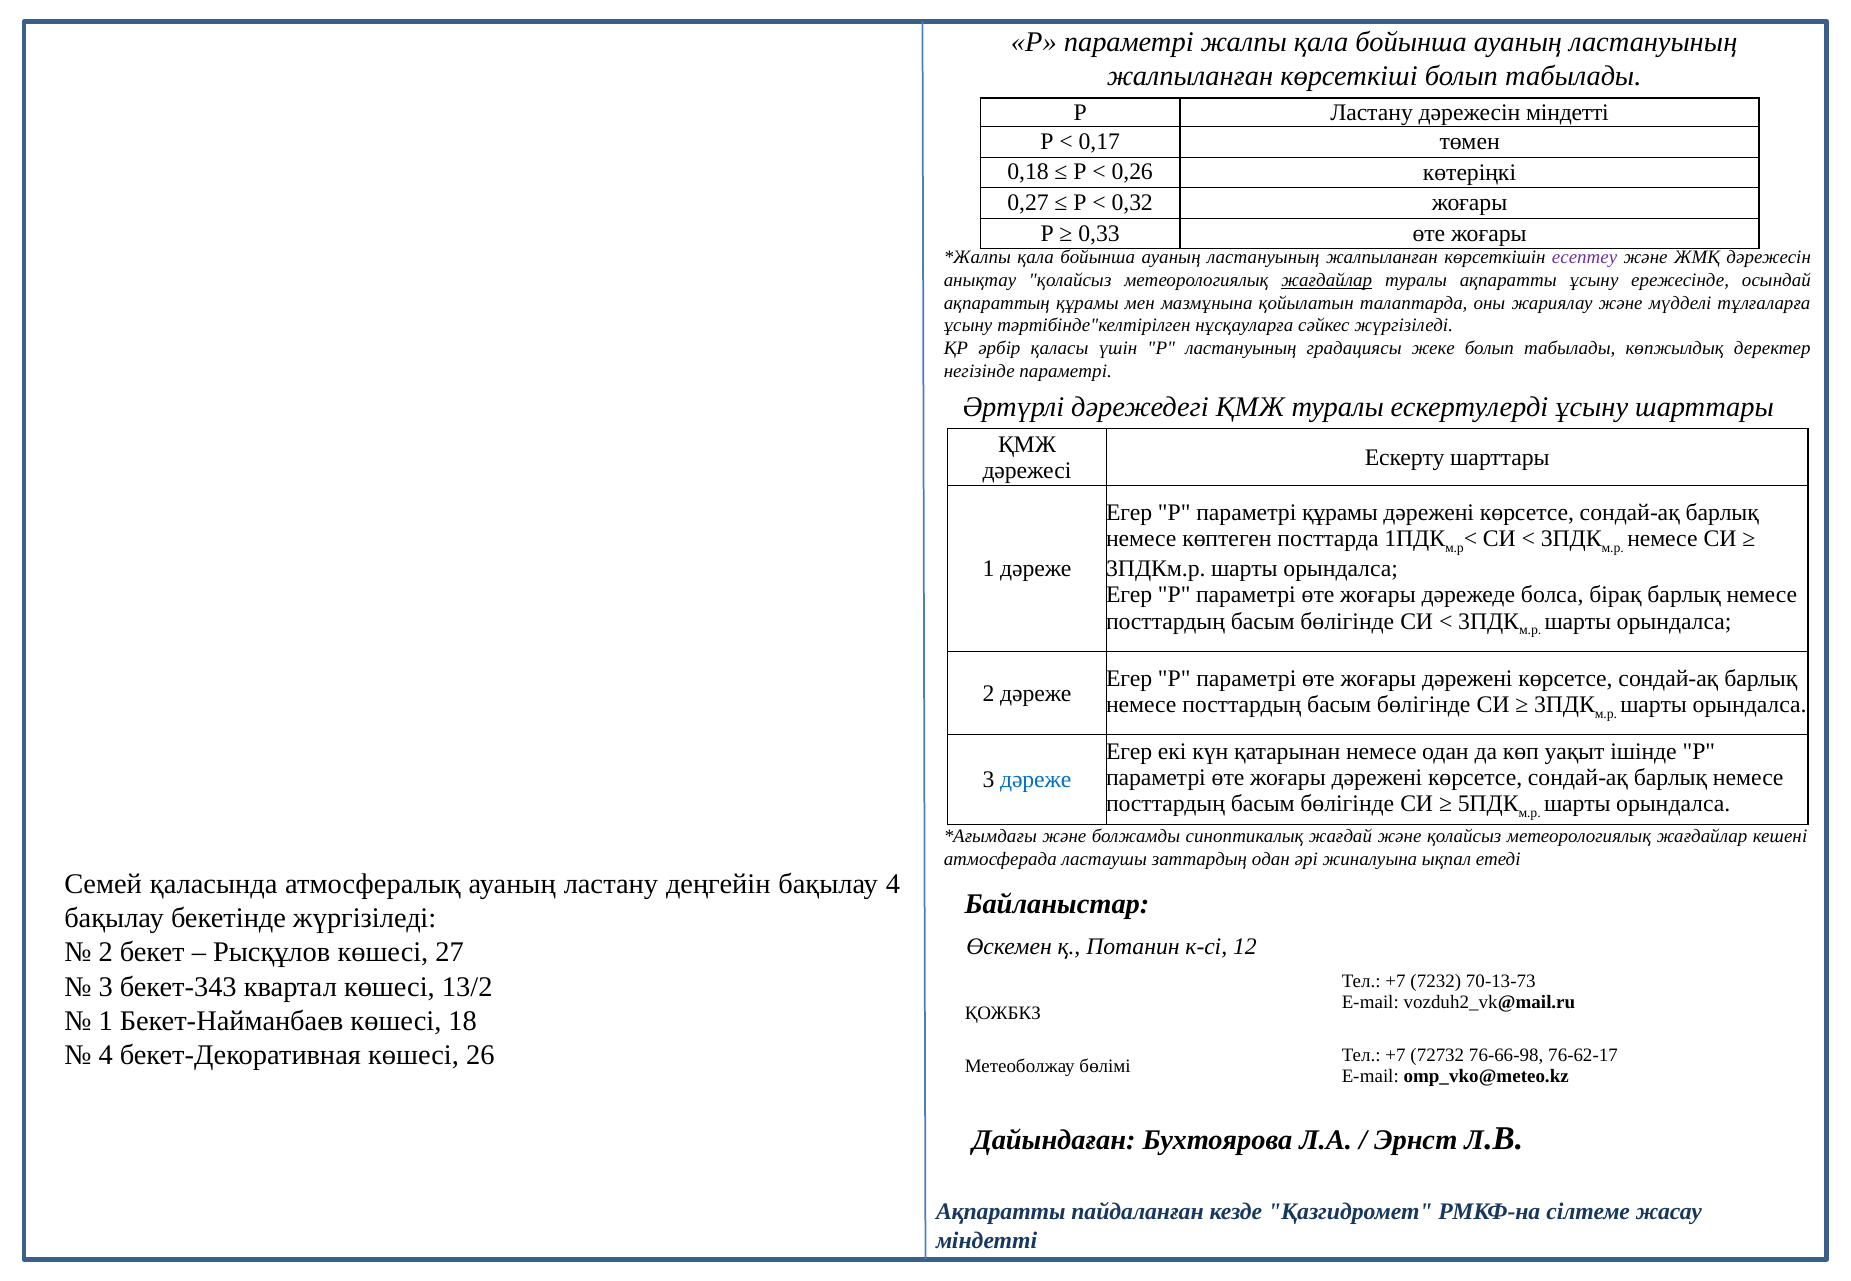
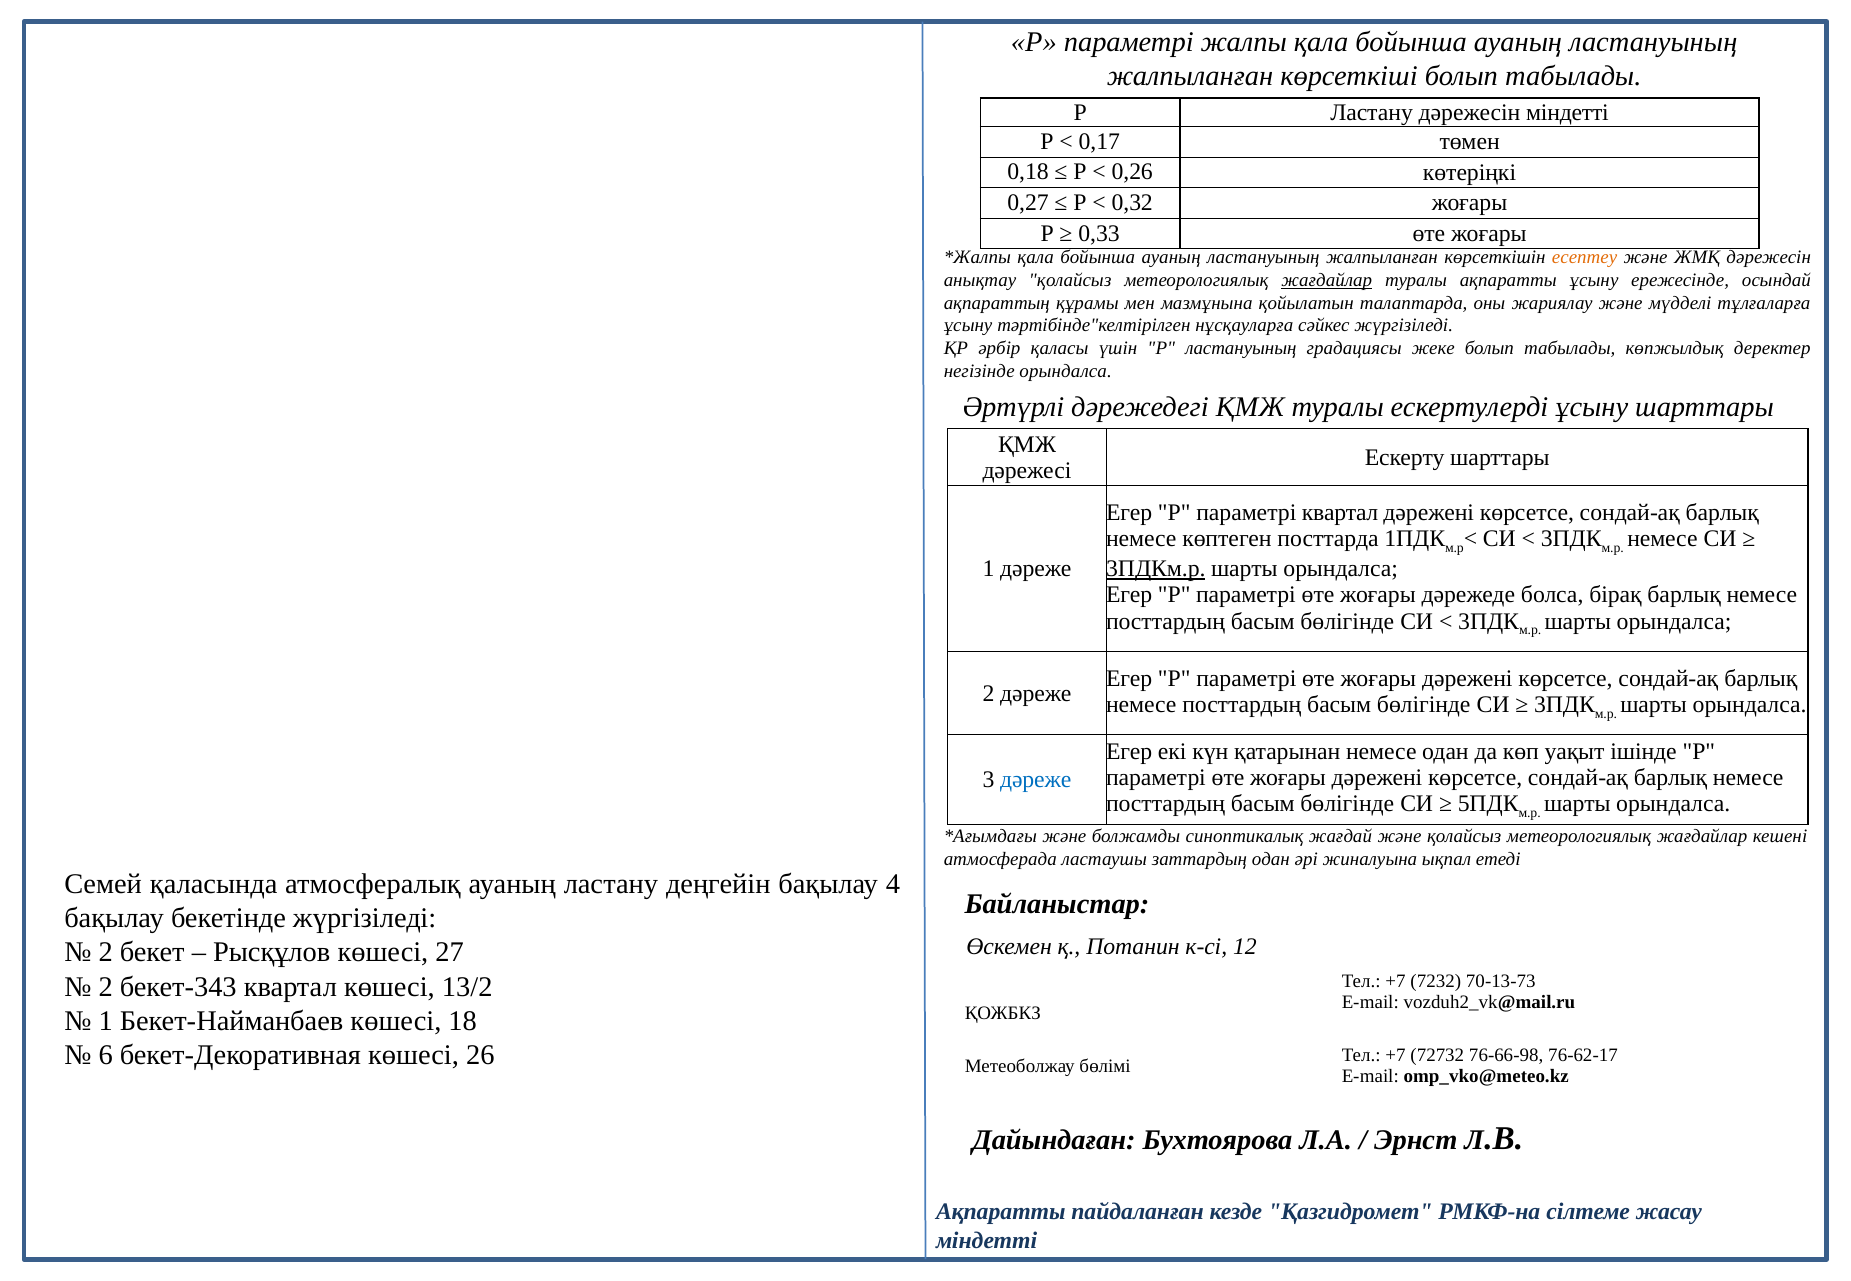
есептеу colour: purple -> orange (1585, 258)
негізінде параметрі: параметрі -> орындалса (1066, 371)
параметрі құрамы: құрамы -> квартал (1340, 513)
3ПДКм.р underline: none -> present (1156, 569)
3: 3 -> 2 (106, 987)
4: 4 -> 6 (106, 1055)
